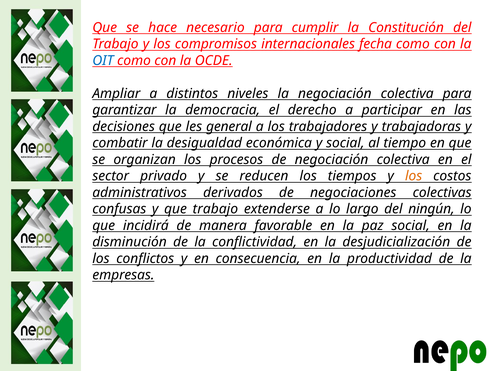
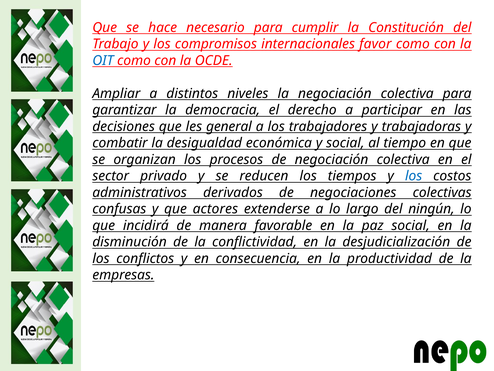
fecha: fecha -> favor (375, 44)
los colour: orange -> blue (414, 176)
que trabajo: trabajo -> actores (215, 209)
